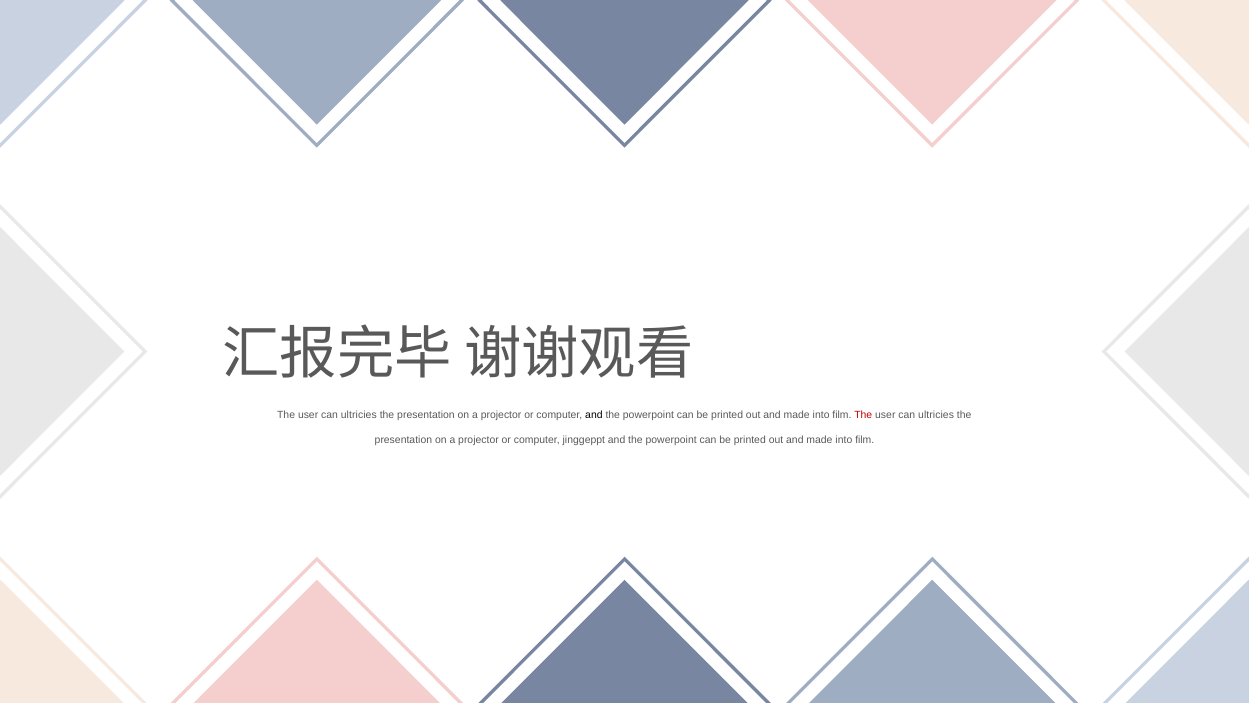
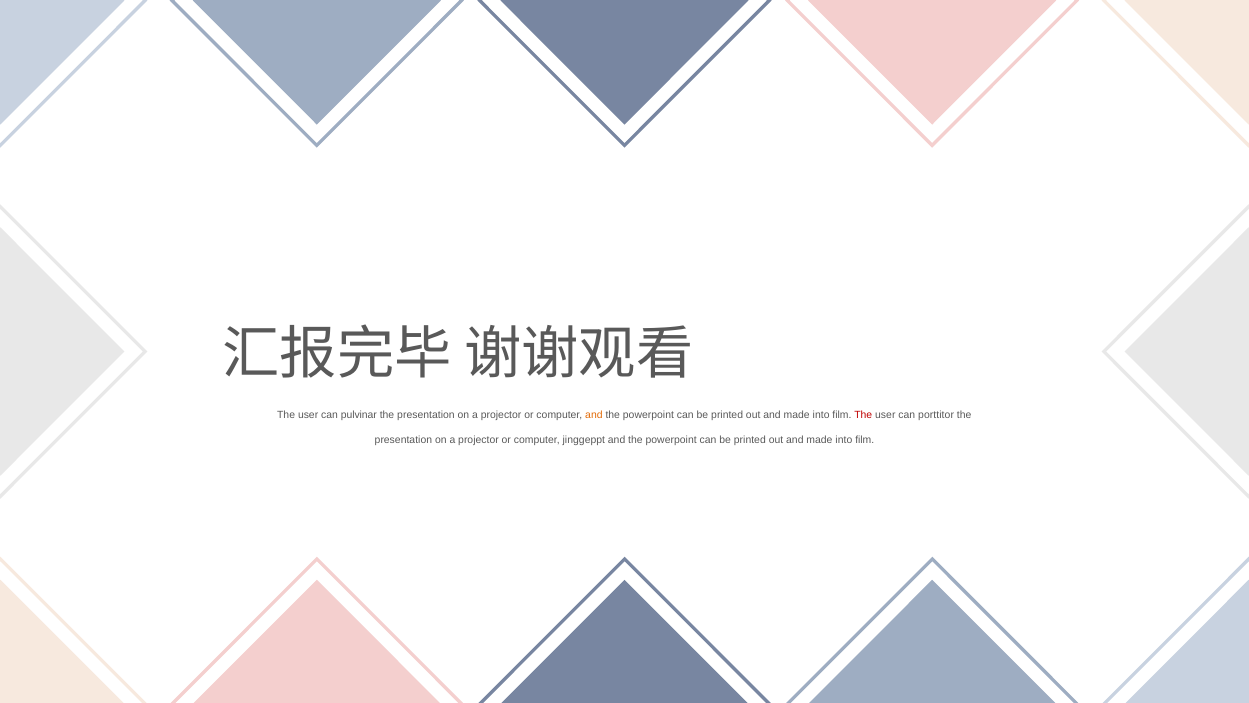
ultricies: ultricies -> pulvinar (359, 415)
and colour: black -> orange (594, 415)
ultricies: ultricies -> porttitor (936, 415)
